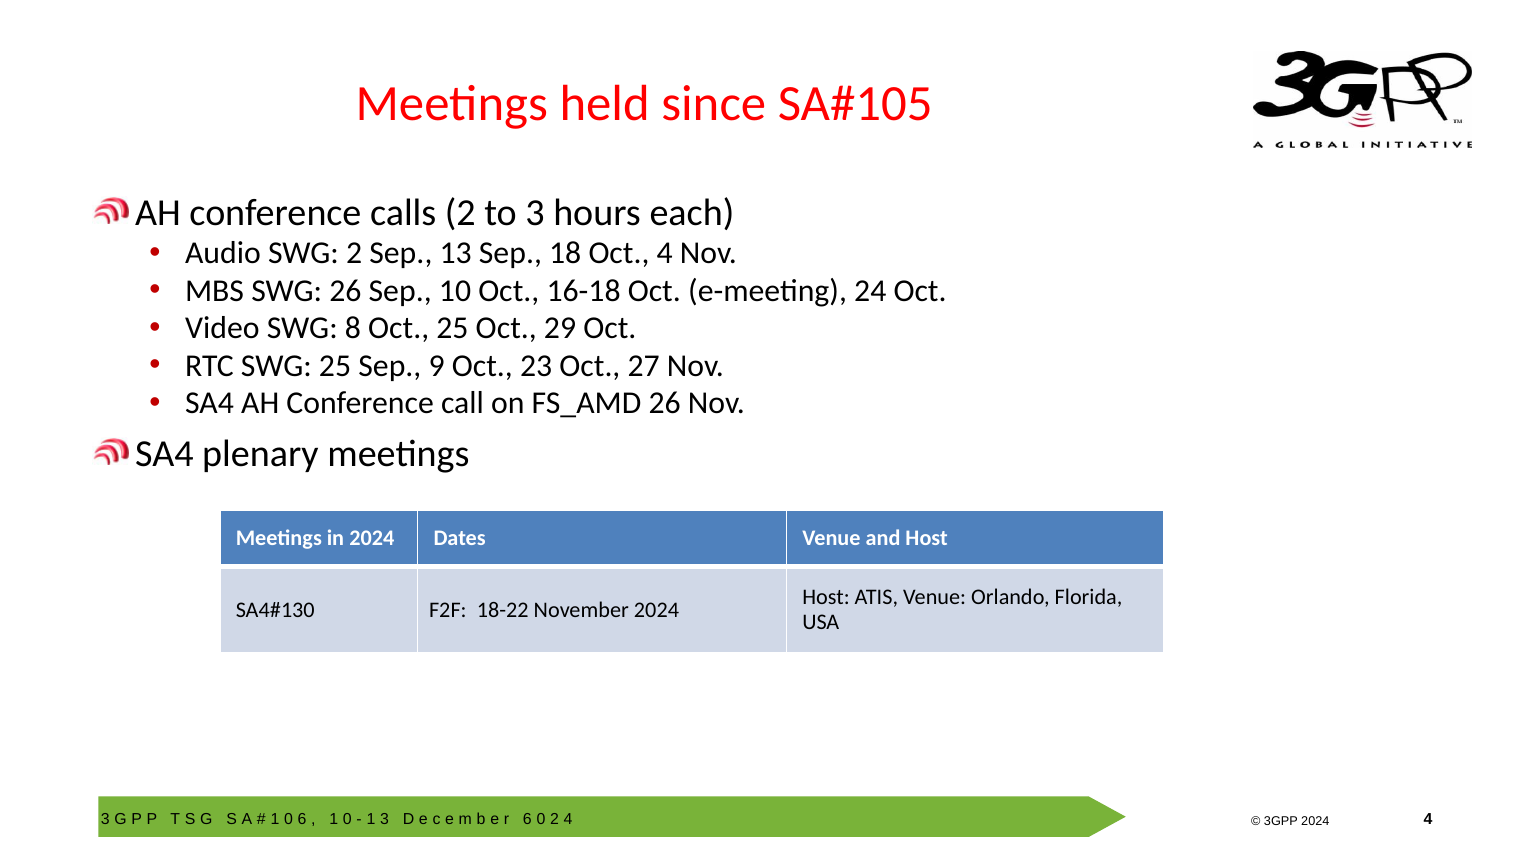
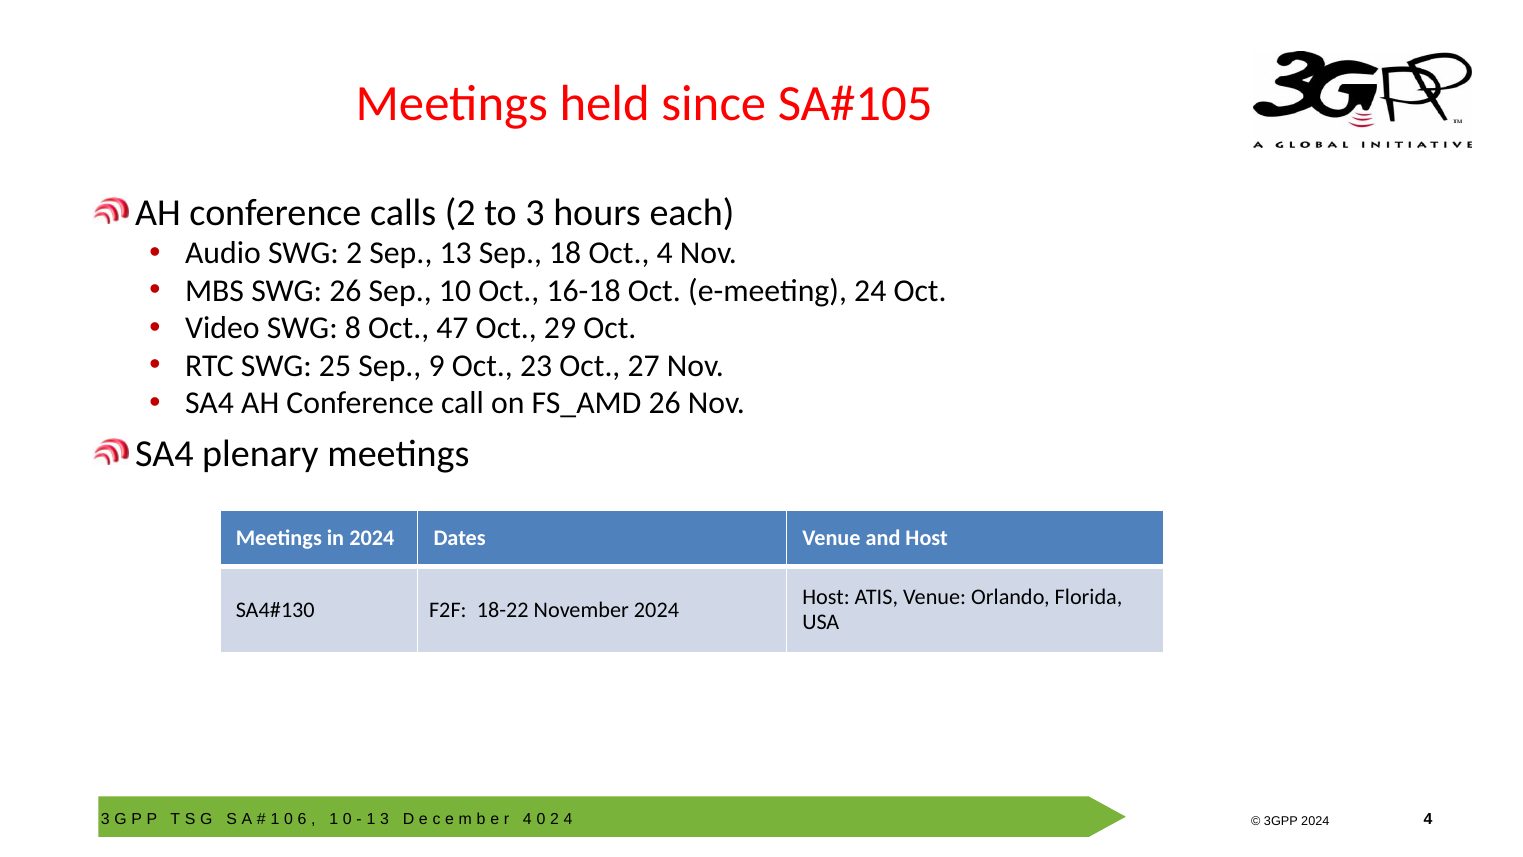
Oct 25: 25 -> 47 (452, 328)
6: 6 -> 4 (527, 819)
